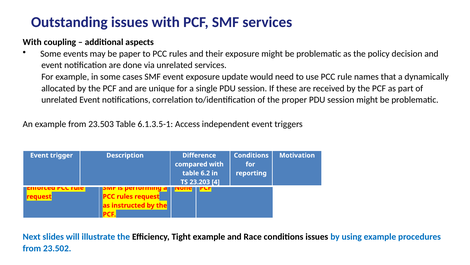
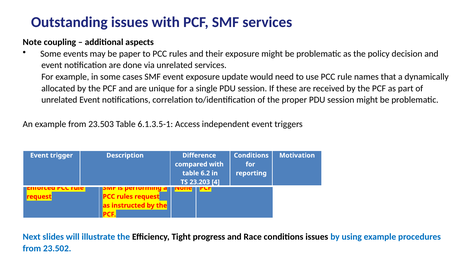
With: With -> Note (32, 42)
Tight example: example -> progress (209, 236)
